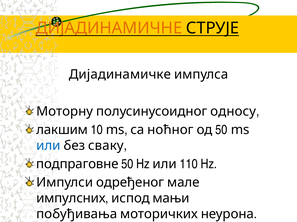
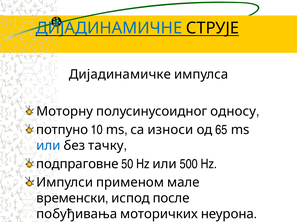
ДИЈАДИНАМИЧНЕ colour: orange -> blue (109, 28)
лакшим: лакшим -> потпуно (62, 130)
ноћног: ноћног -> износи (170, 130)
од 50: 50 -> 65 (221, 130)
сваку: сваку -> тачку (106, 146)
110: 110 -> 500 (189, 164)
одређеног: одређеног -> применом (130, 183)
импулсних: импулсних -> временски (71, 199)
мањи: мањи -> после (171, 199)
